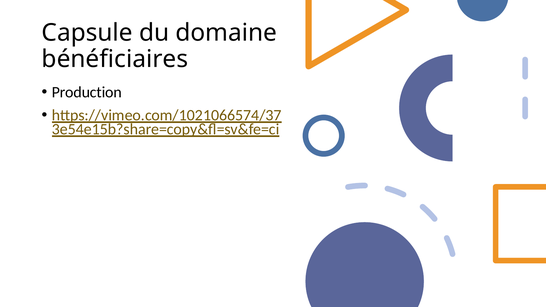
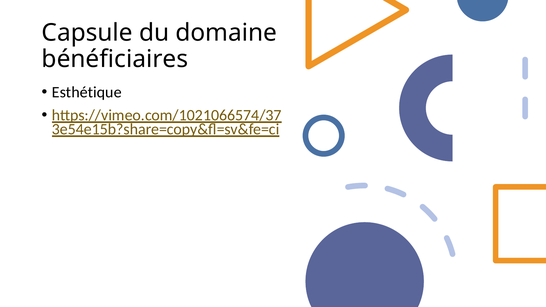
Production: Production -> Esthétique (87, 92)
